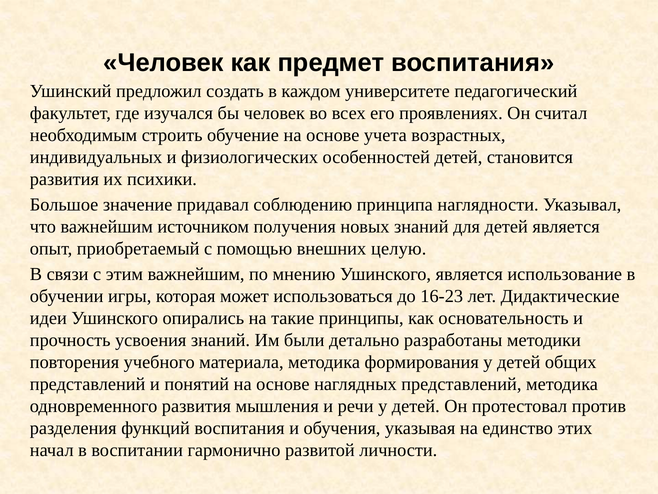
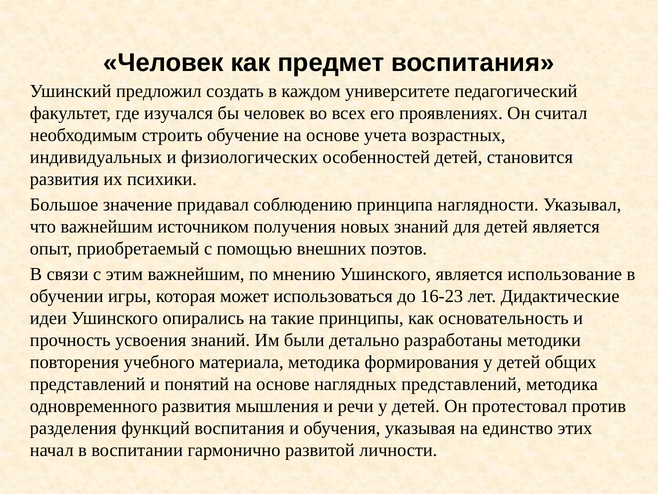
целую: целую -> поэтов (399, 249)
